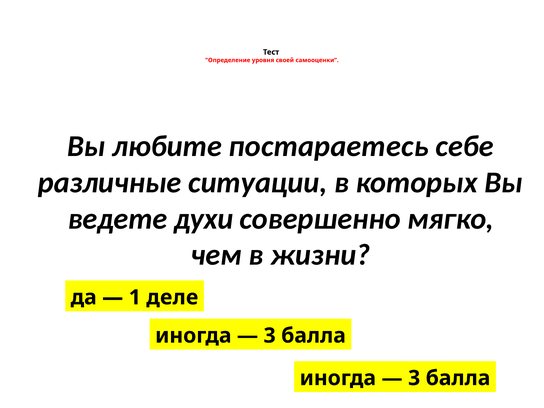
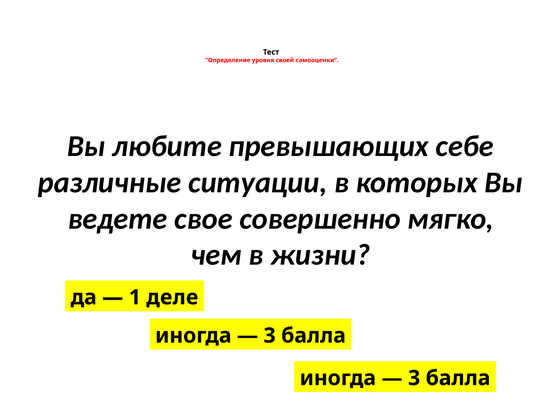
постараетесь: постараетесь -> превышающих (329, 146)
духи: духи -> свое (203, 219)
